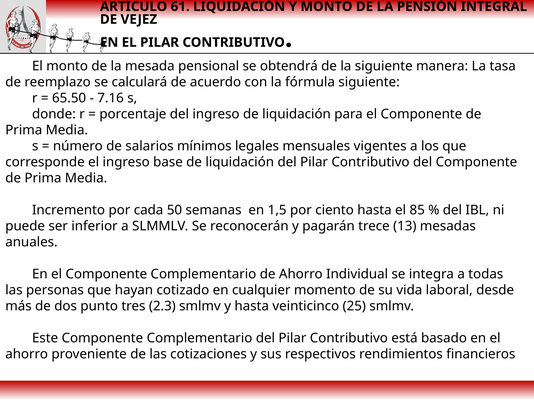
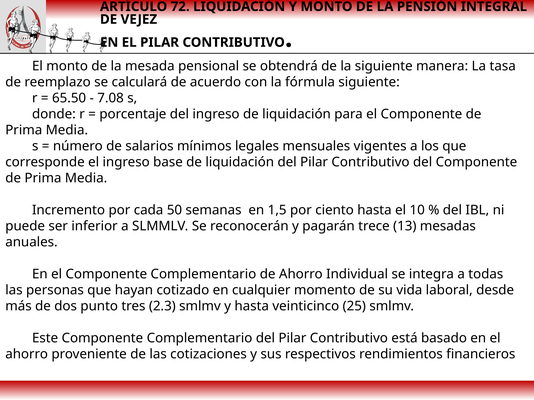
61: 61 -> 72 (180, 7)
7.16: 7.16 -> 7.08 (111, 98)
85: 85 -> 10 (417, 210)
